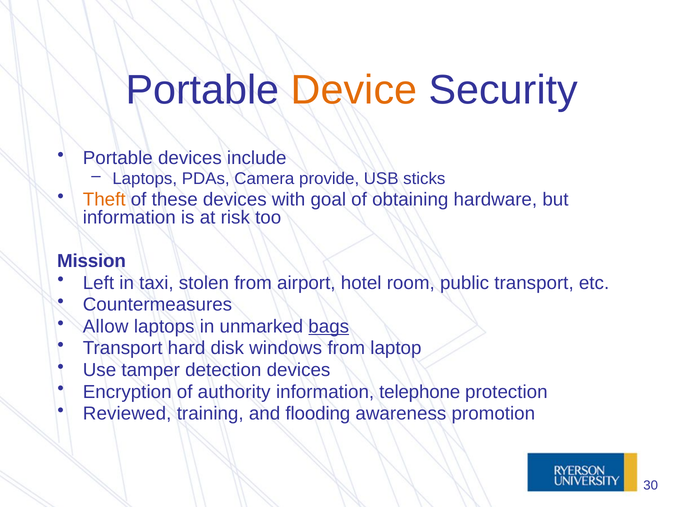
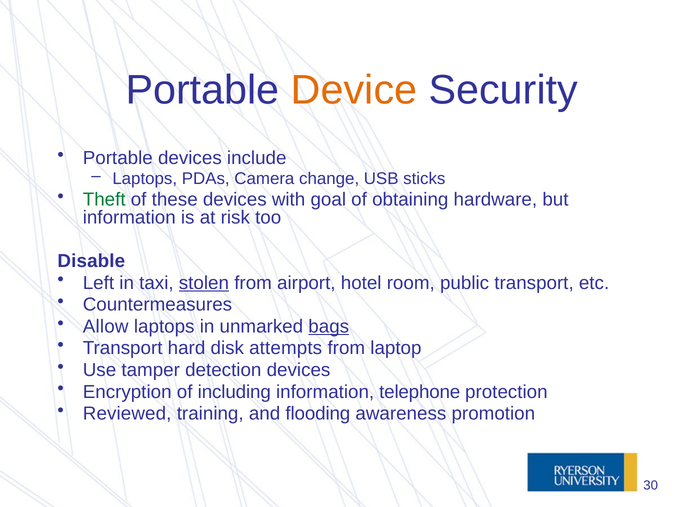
provide: provide -> change (329, 179)
Theft colour: orange -> green (104, 199)
Mission: Mission -> Disable (91, 261)
stolen underline: none -> present (204, 283)
windows: windows -> attempts (286, 348)
authority: authority -> including (234, 392)
